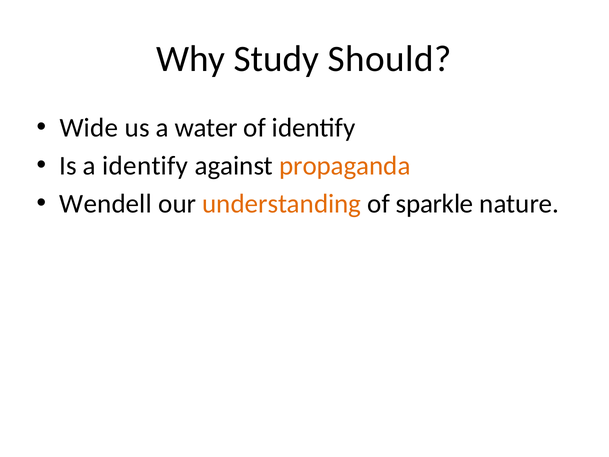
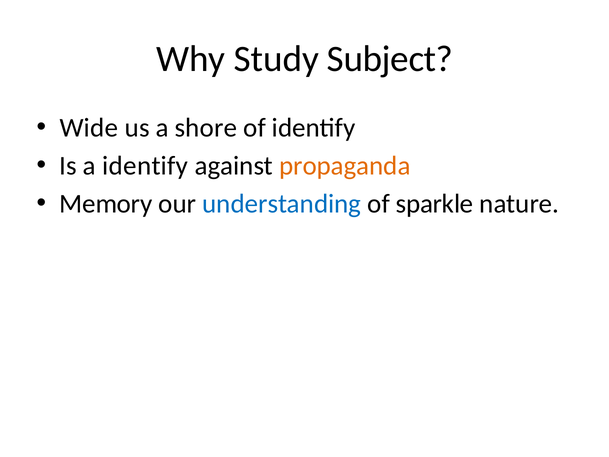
Should: Should -> Subject (390, 59)
water: water -> shore (206, 128)
Wendell: Wendell -> Memory (106, 204)
understanding colour: orange -> blue (282, 204)
